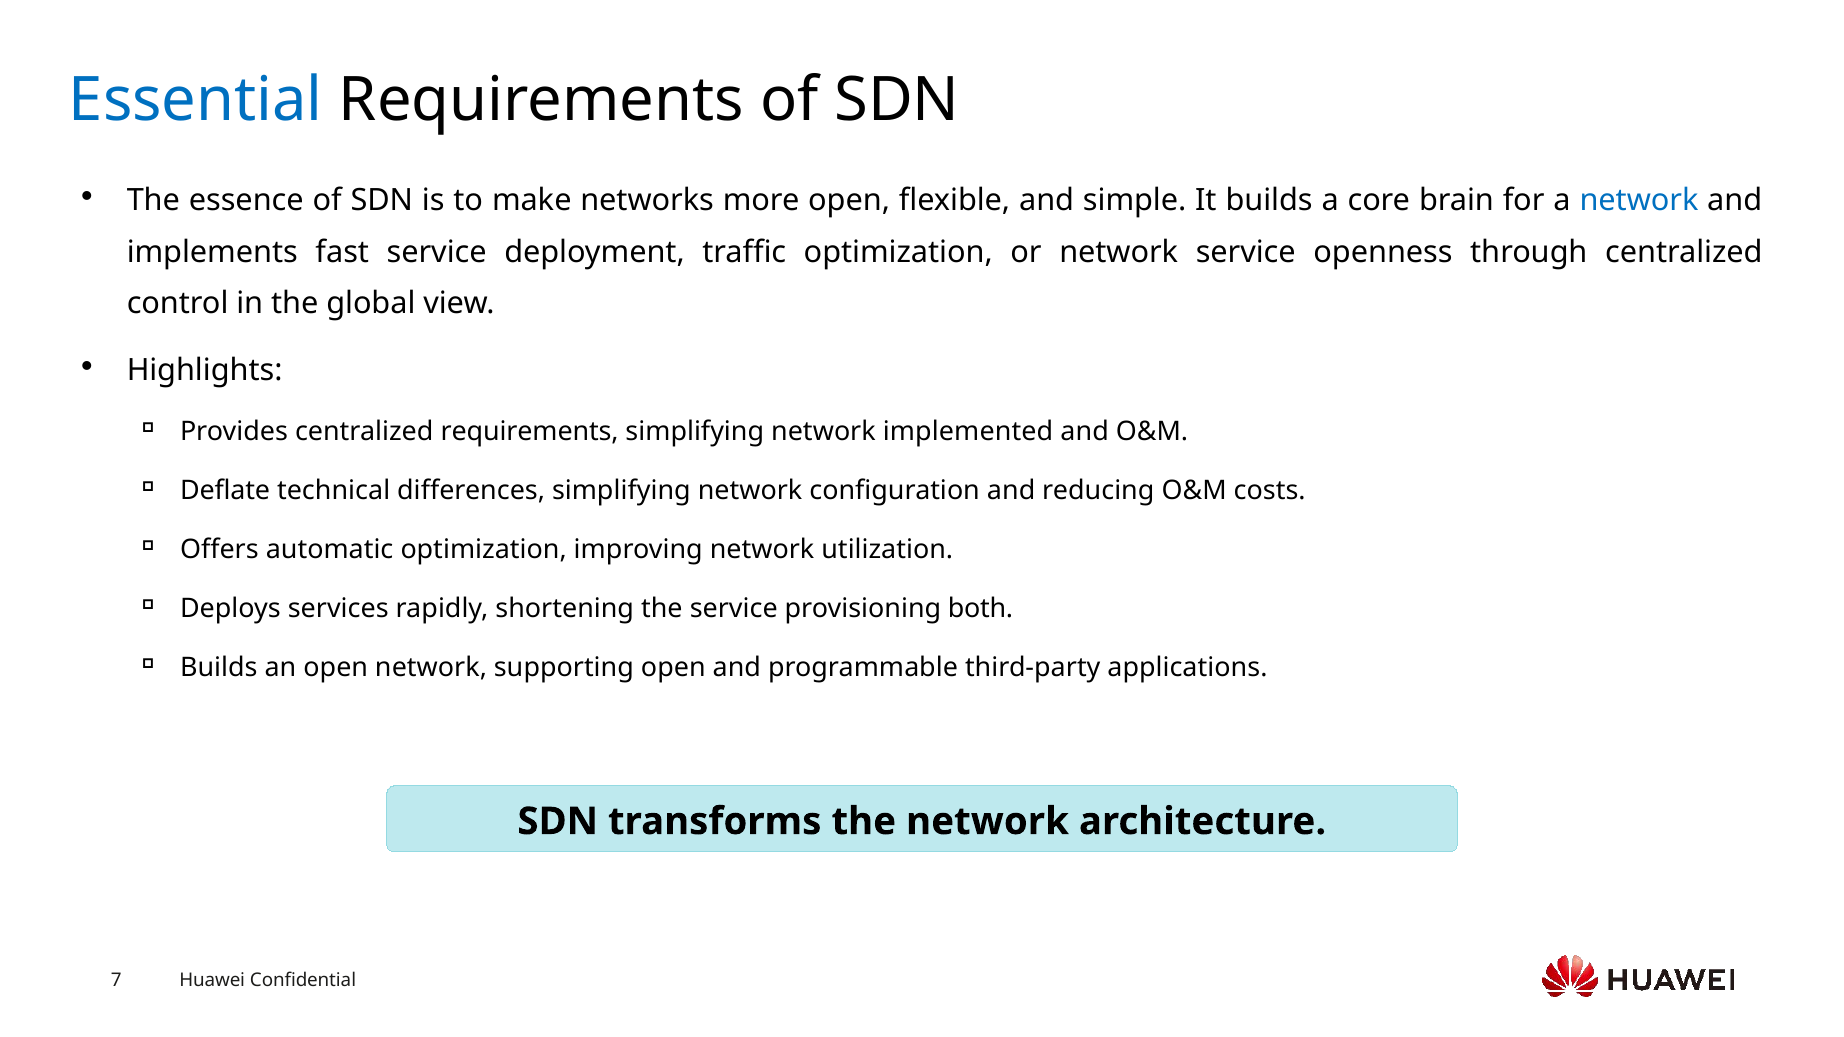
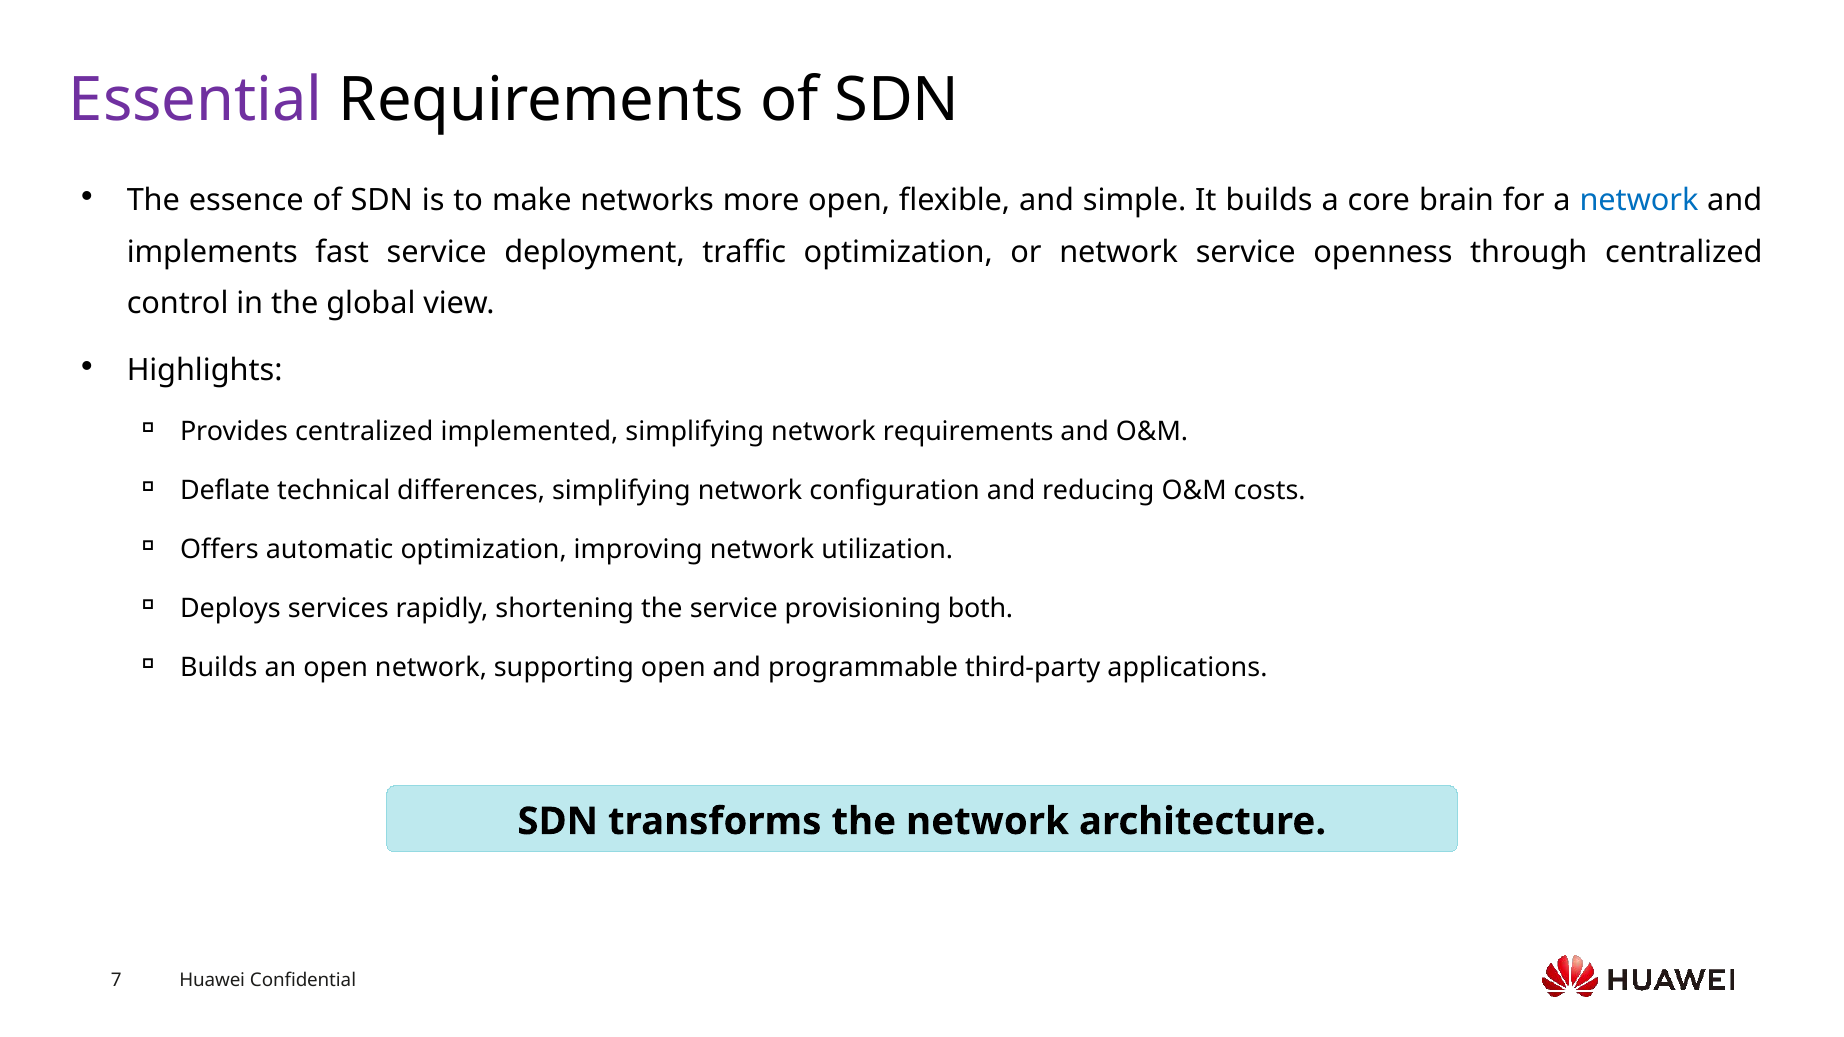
Essential colour: blue -> purple (196, 101)
centralized requirements: requirements -> implemented (530, 431)
network implemented: implemented -> requirements (968, 431)
